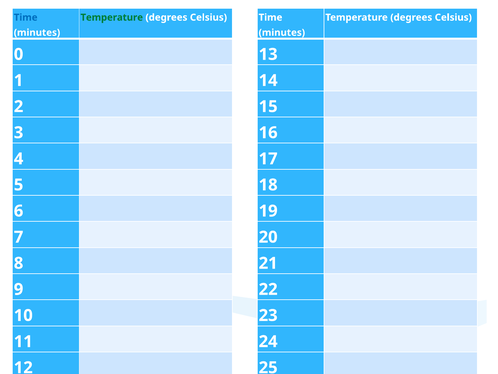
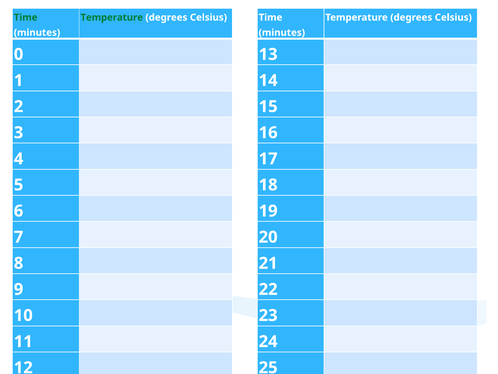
Time colour: blue -> green (26, 17)
